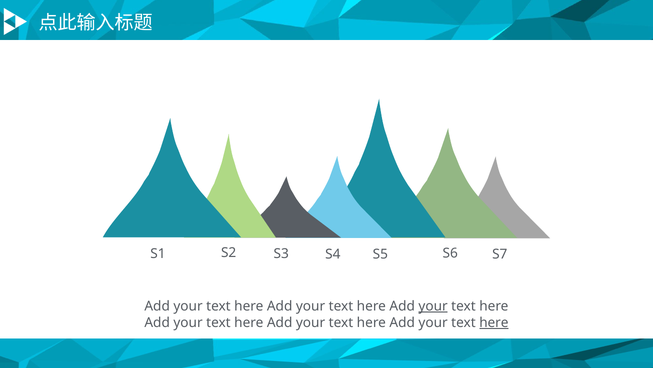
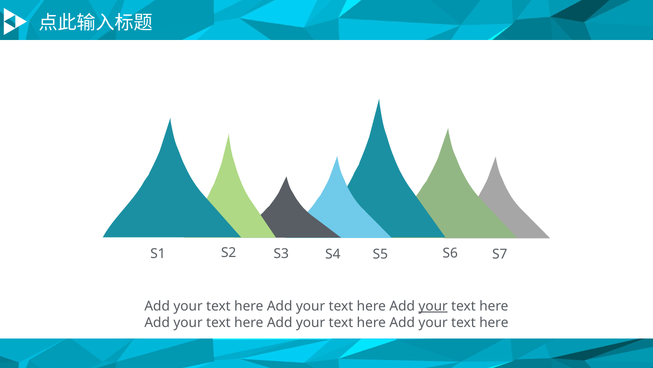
here underline: present -> none (494, 322)
